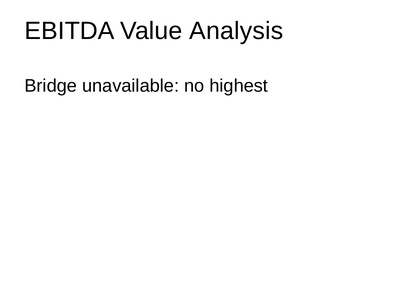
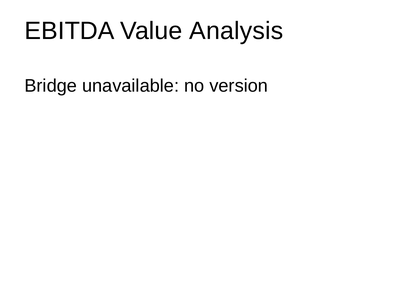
highest: highest -> version (239, 86)
